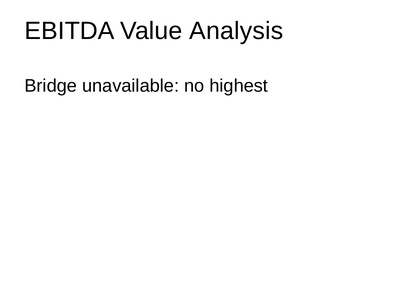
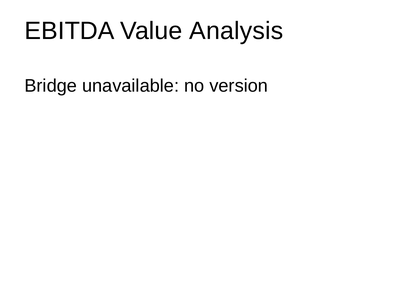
highest: highest -> version (239, 86)
